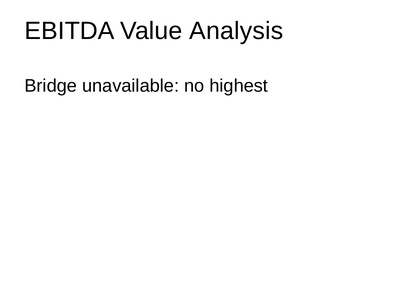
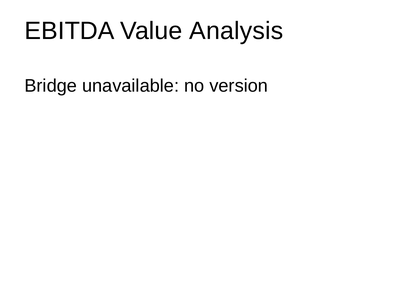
highest: highest -> version (239, 86)
